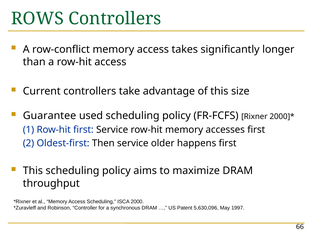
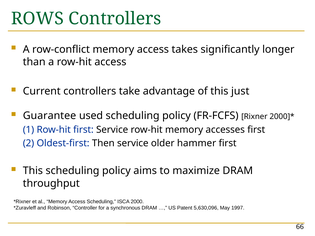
size: size -> just (240, 91)
happens: happens -> hammer (197, 143)
